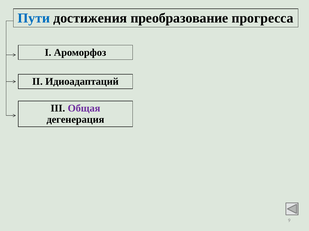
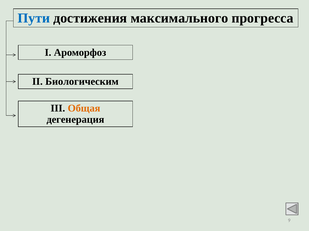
преобразование: преобразование -> максимального (179, 18)
Идиоадаптаций: Идиоадаптаций -> Биологическим (82, 82)
Общая colour: purple -> orange (84, 109)
